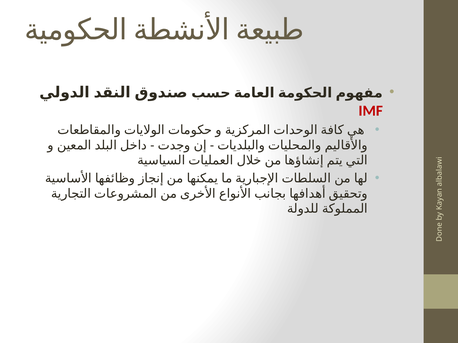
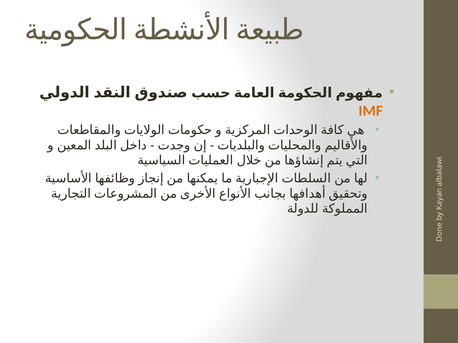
IMF colour: red -> orange (371, 111)
